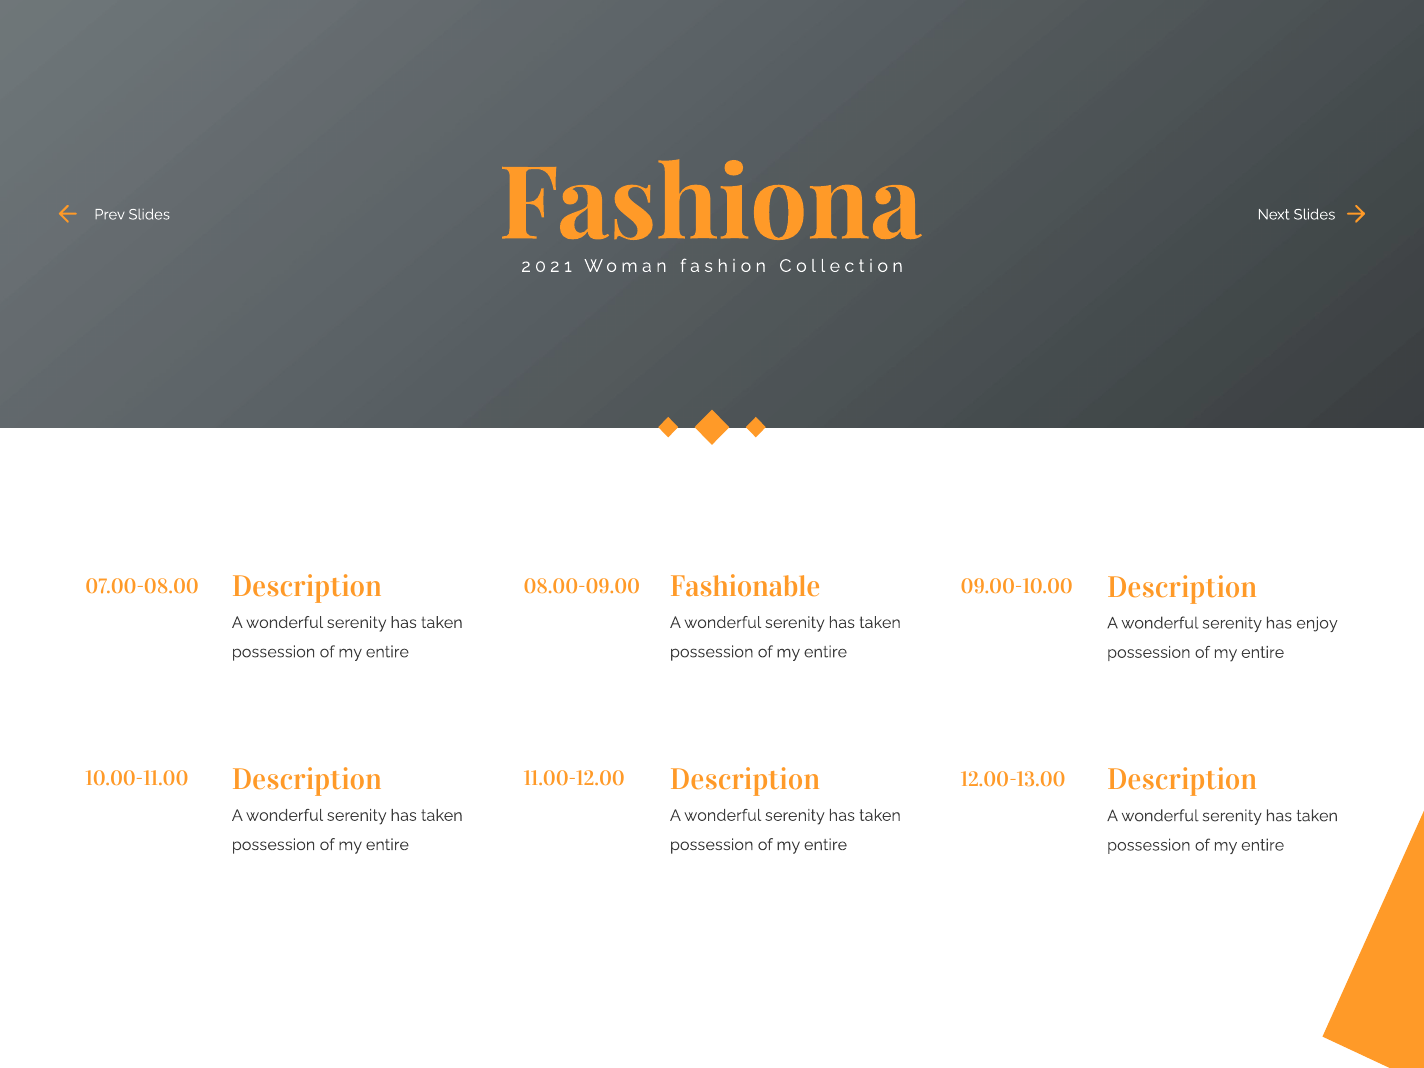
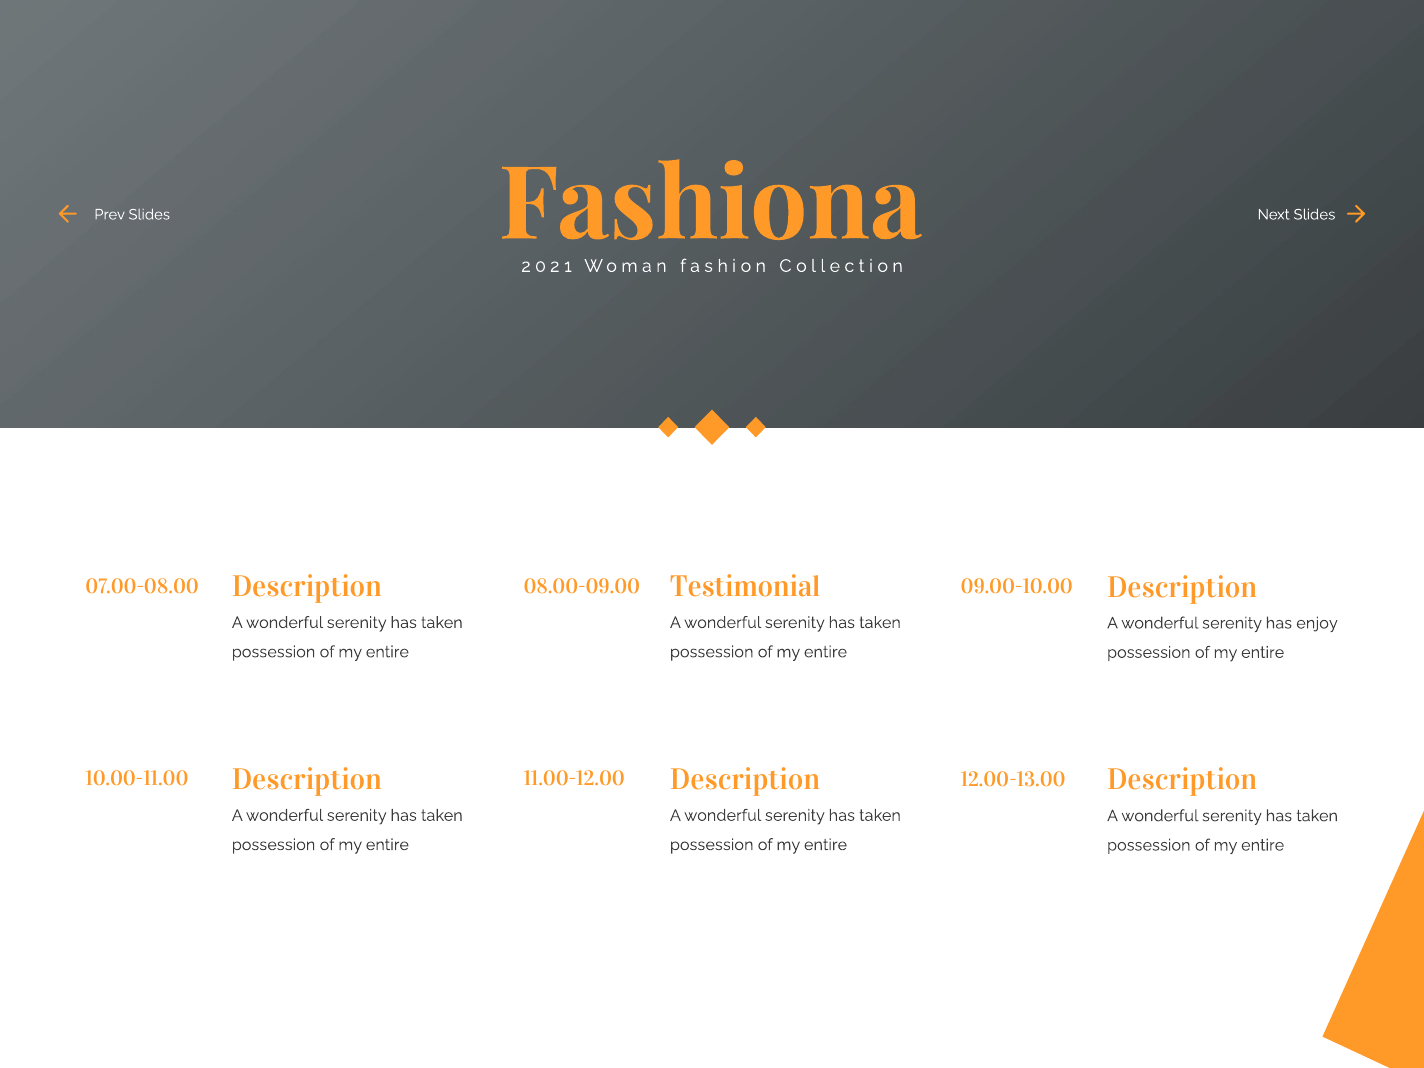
Fashionable: Fashionable -> Testimonial (745, 587)
